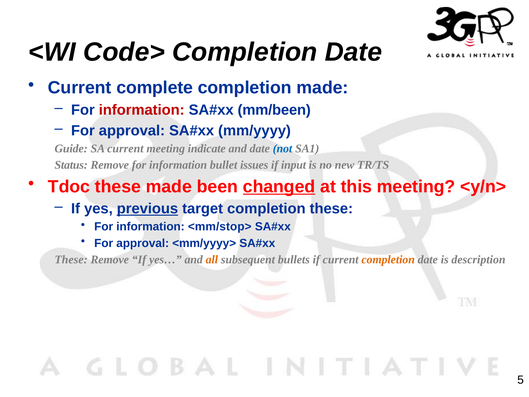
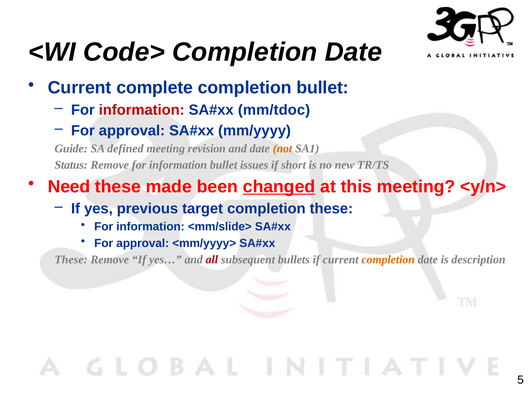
completion made: made -> bullet (323, 88)
mm/been: mm/been -> mm/tdoc (274, 110)
SA current: current -> defined (125, 148)
indicate: indicate -> revision (207, 148)
not colour: blue -> orange (283, 148)
input: input -> short (293, 165)
Tdoc: Tdoc -> Need (69, 186)
previous underline: present -> none (147, 209)
<mm/stop>: <mm/stop> -> <mm/slide> (220, 227)
all colour: orange -> red (212, 260)
